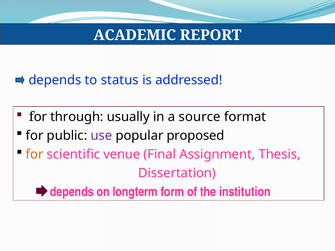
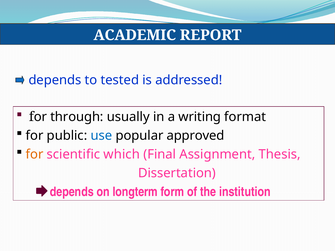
status: status -> tested (120, 80)
source: source -> writing (200, 117)
use colour: purple -> blue (101, 136)
proposed: proposed -> approved (196, 136)
venue: venue -> which (122, 154)
